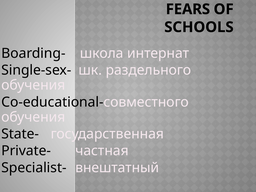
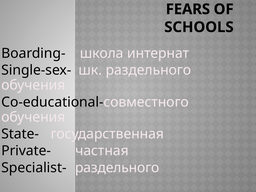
Specialist- внештатный: внештатный -> раздельного (117, 168)
